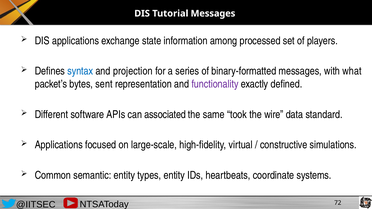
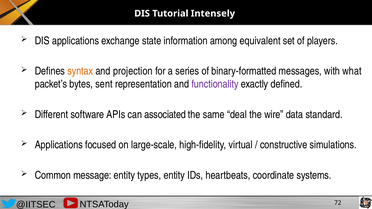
Tutorial Messages: Messages -> Intensely (213, 13)
processed: processed -> equivalent (260, 41)
syntax colour: blue -> orange (80, 71)
took: took -> deal (237, 115)
semantic: semantic -> message (92, 175)
